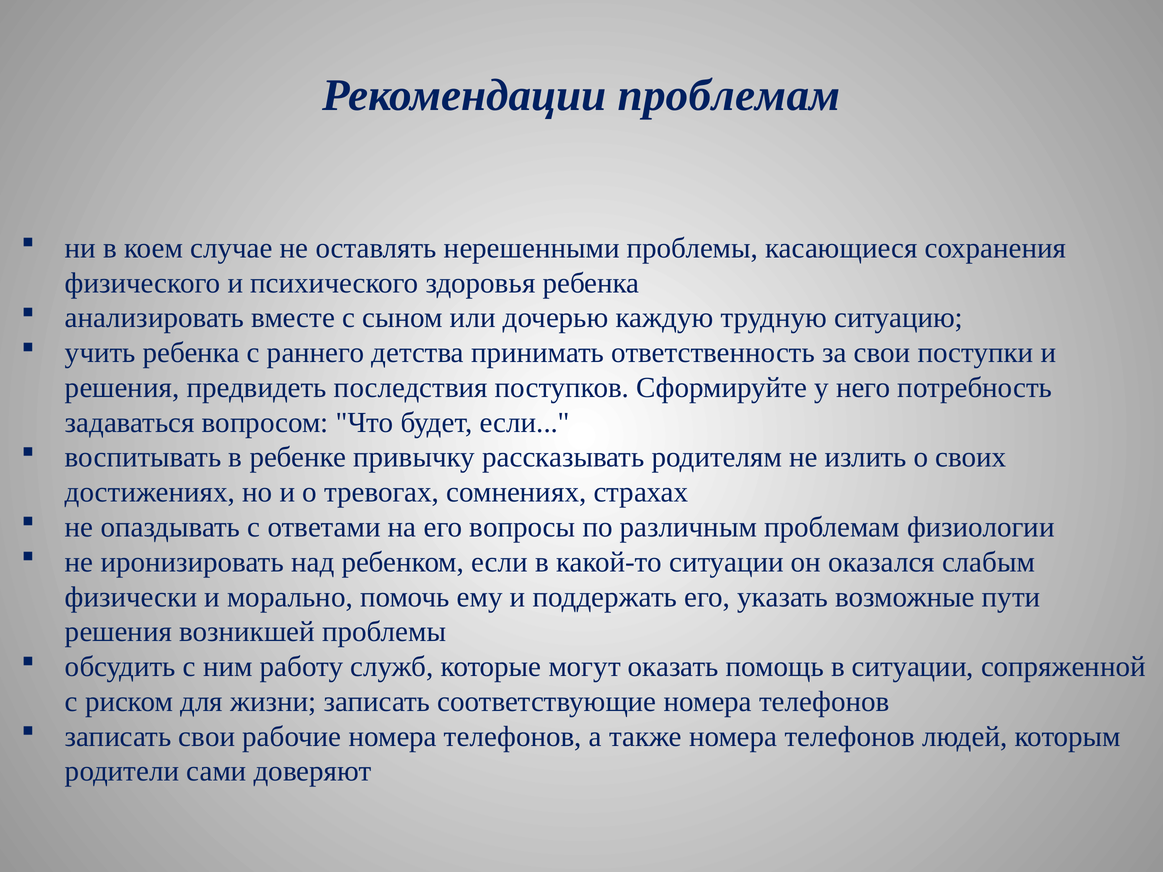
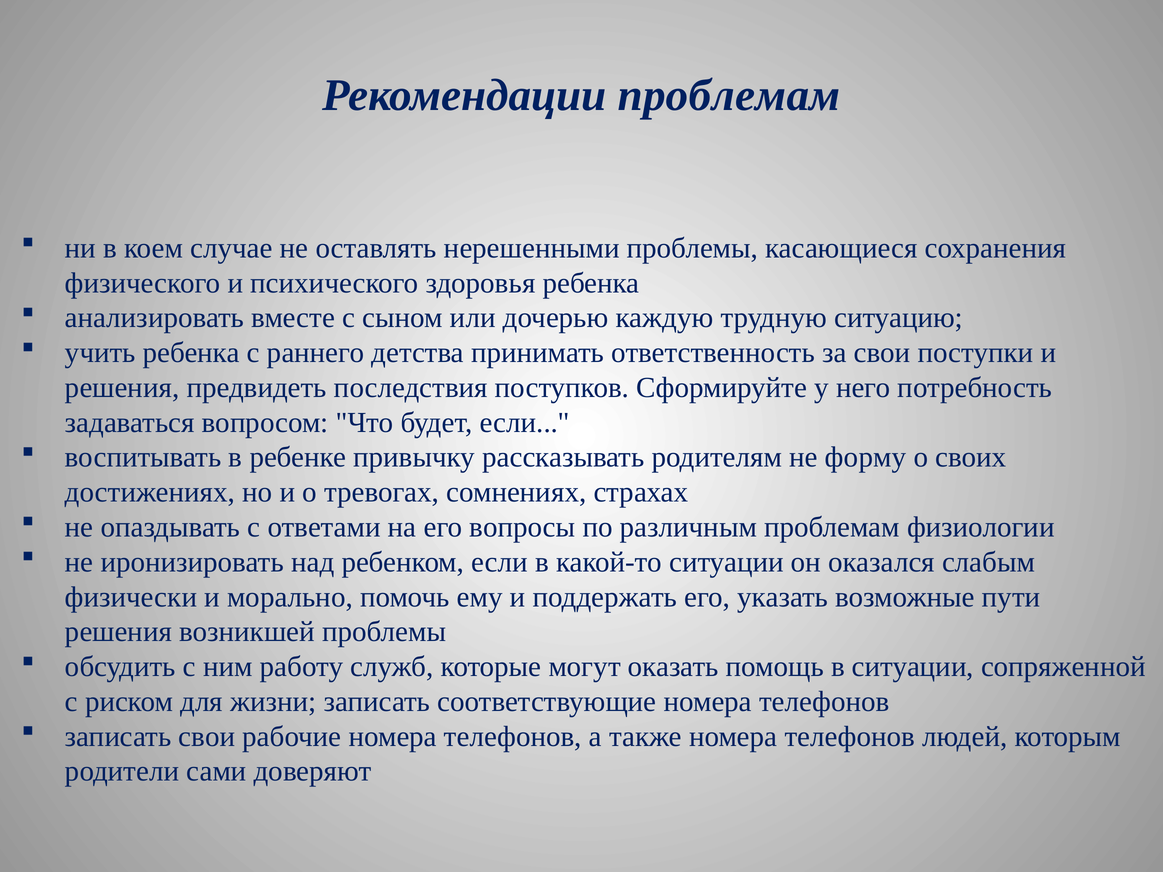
излить: излить -> форму (866, 458)
